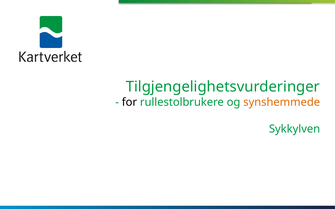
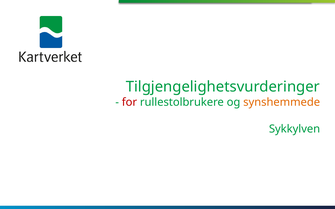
for colour: black -> red (129, 102)
